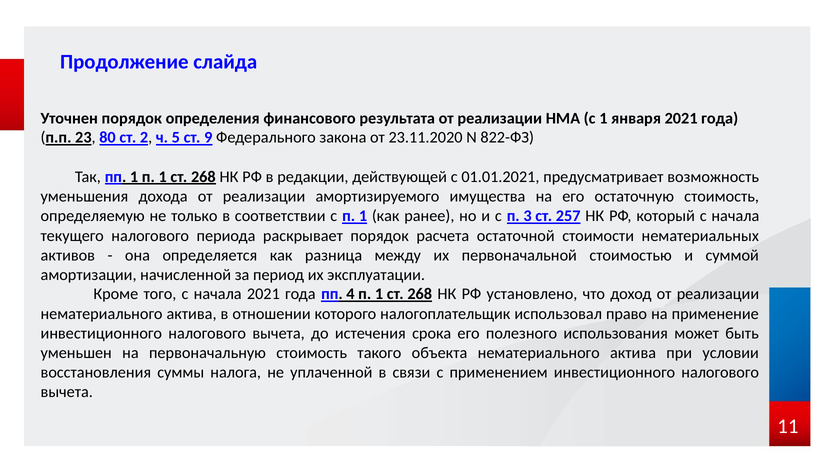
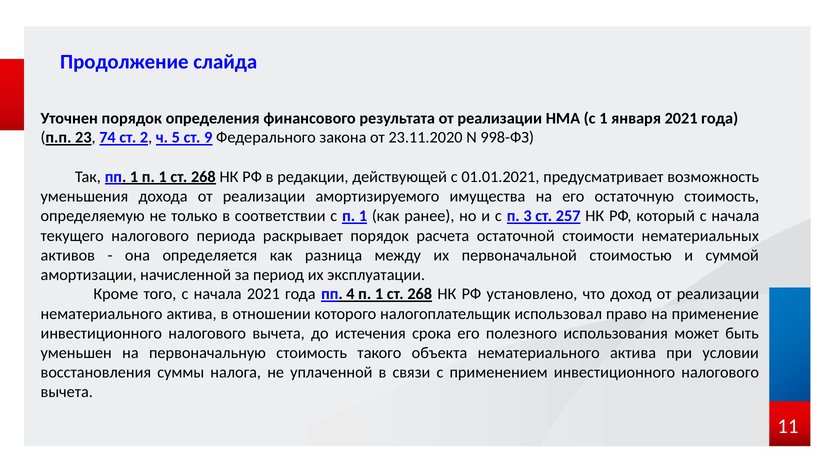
80: 80 -> 74 (107, 138)
822-ФЗ: 822-ФЗ -> 998-ФЗ (507, 138)
